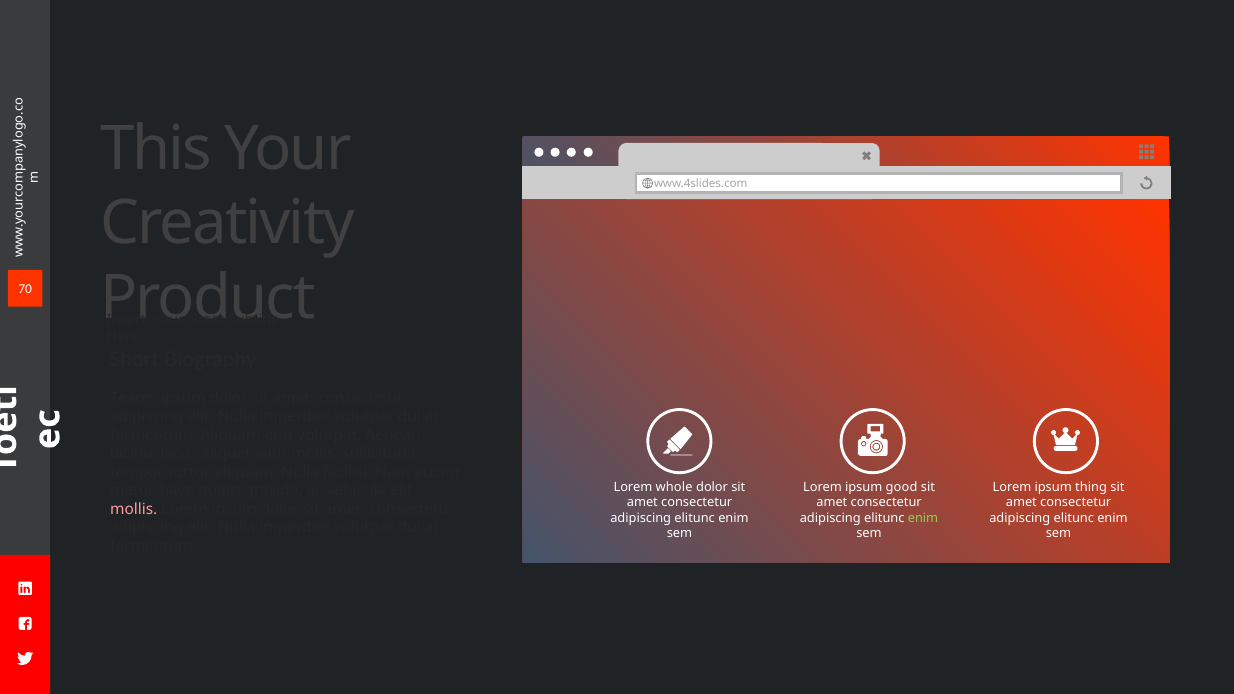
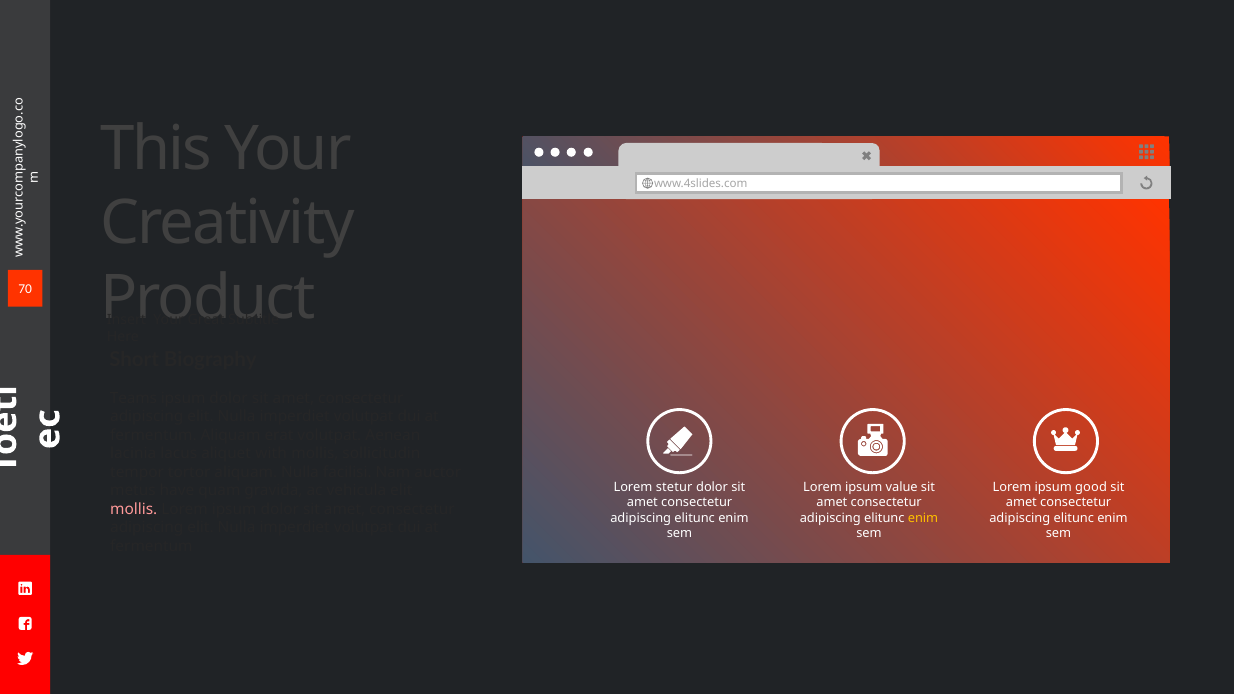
whole: whole -> stetur (674, 487)
good: good -> value (902, 487)
thing: thing -> good (1091, 487)
enim colour: light green -> yellow (923, 518)
